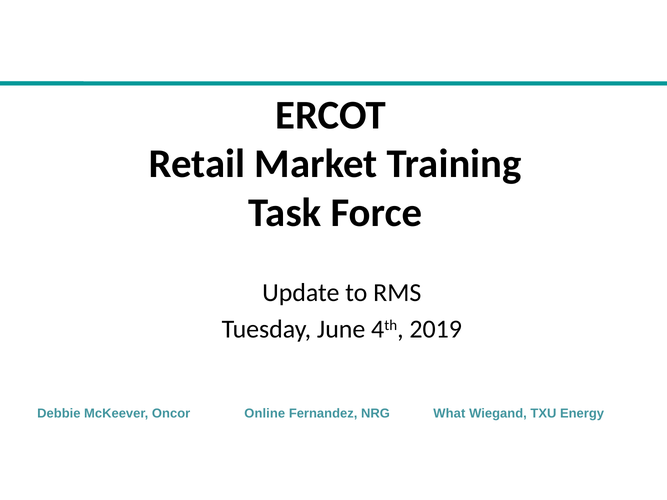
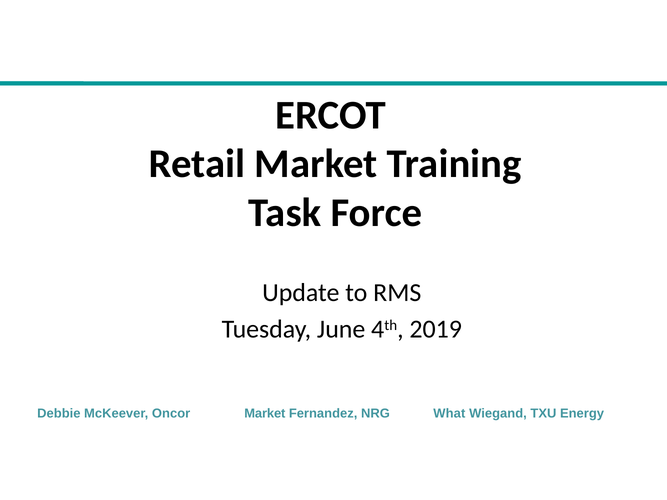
Oncor Online: Online -> Market (265, 414)
